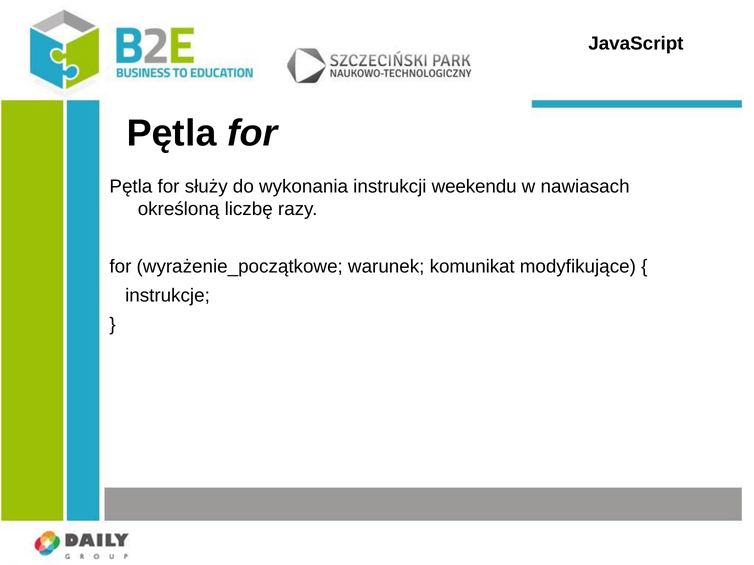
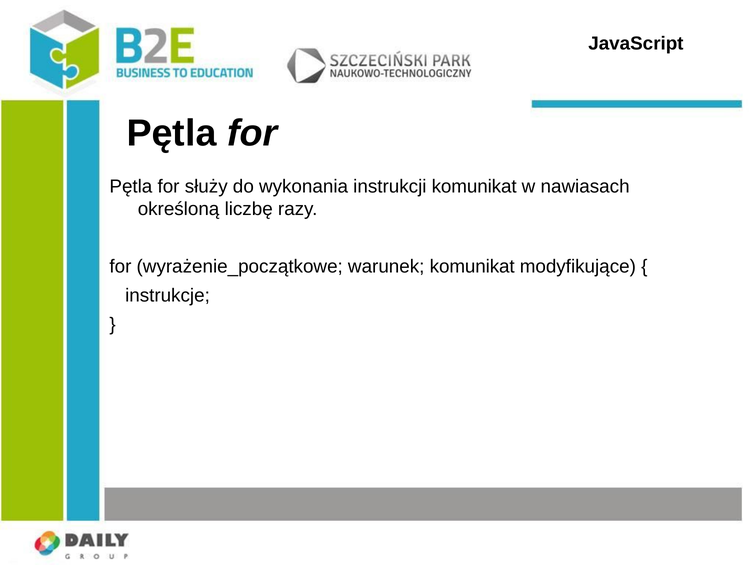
instrukcji weekendu: weekendu -> komunikat (474, 186)
